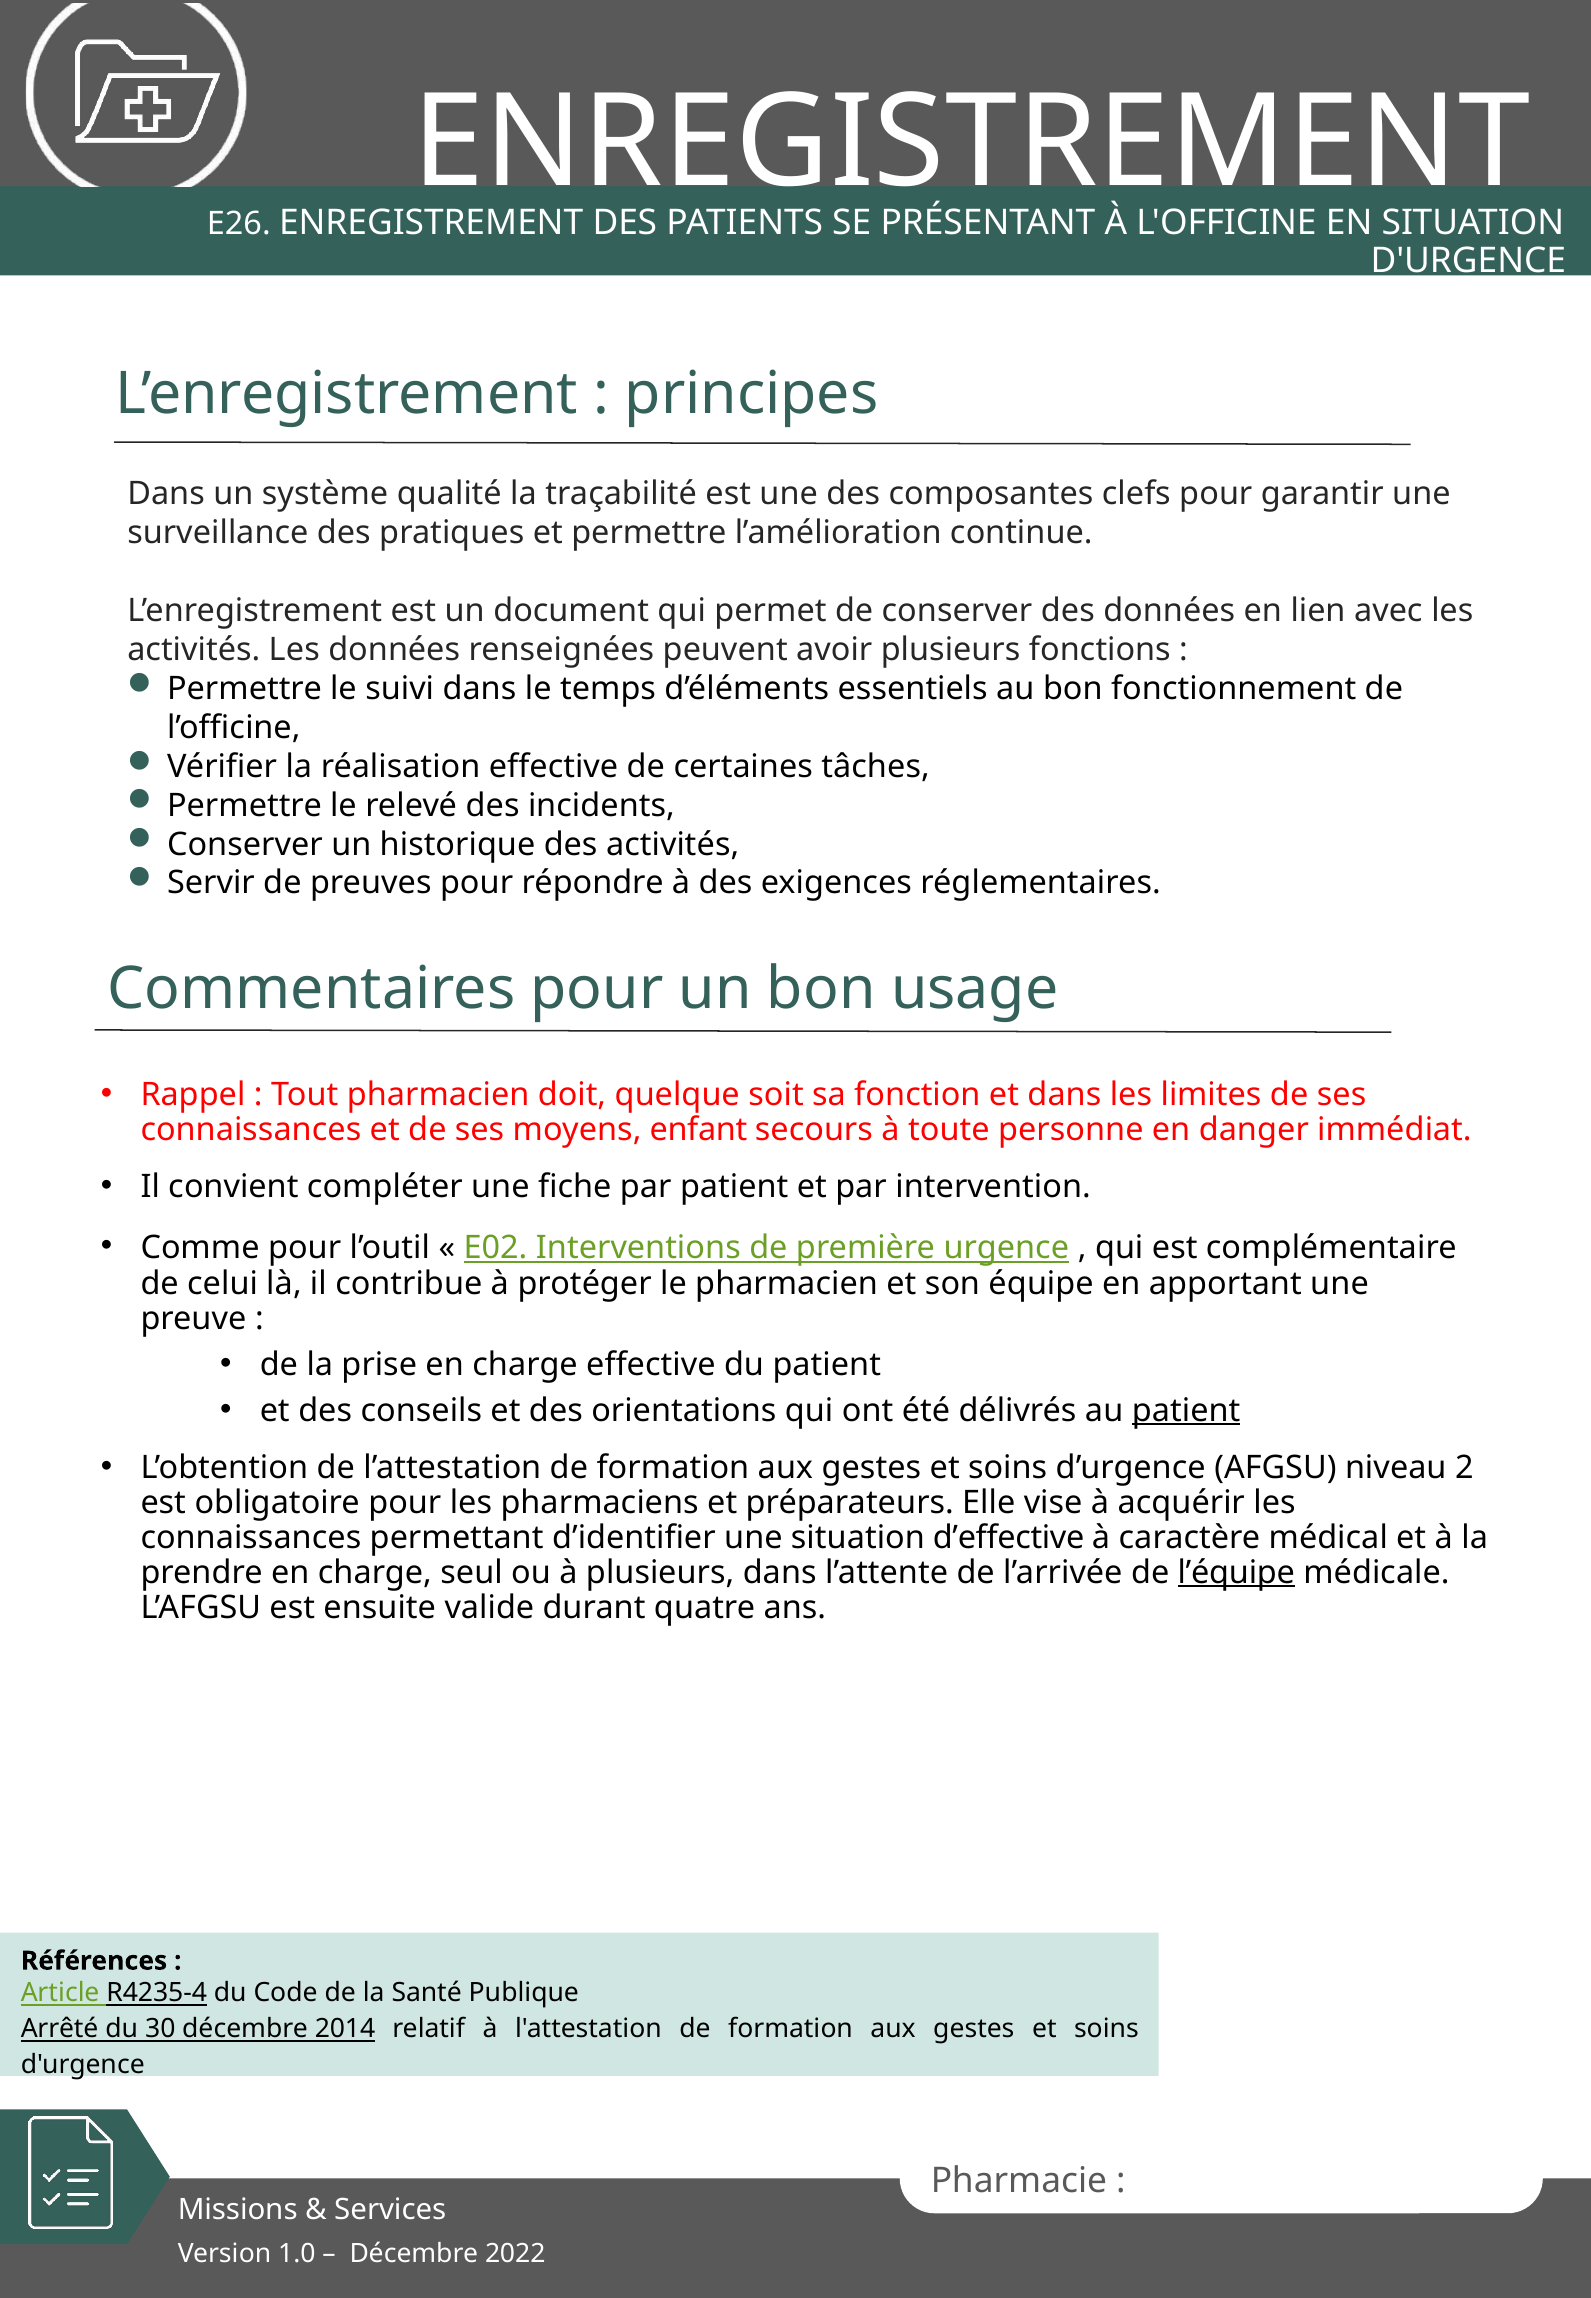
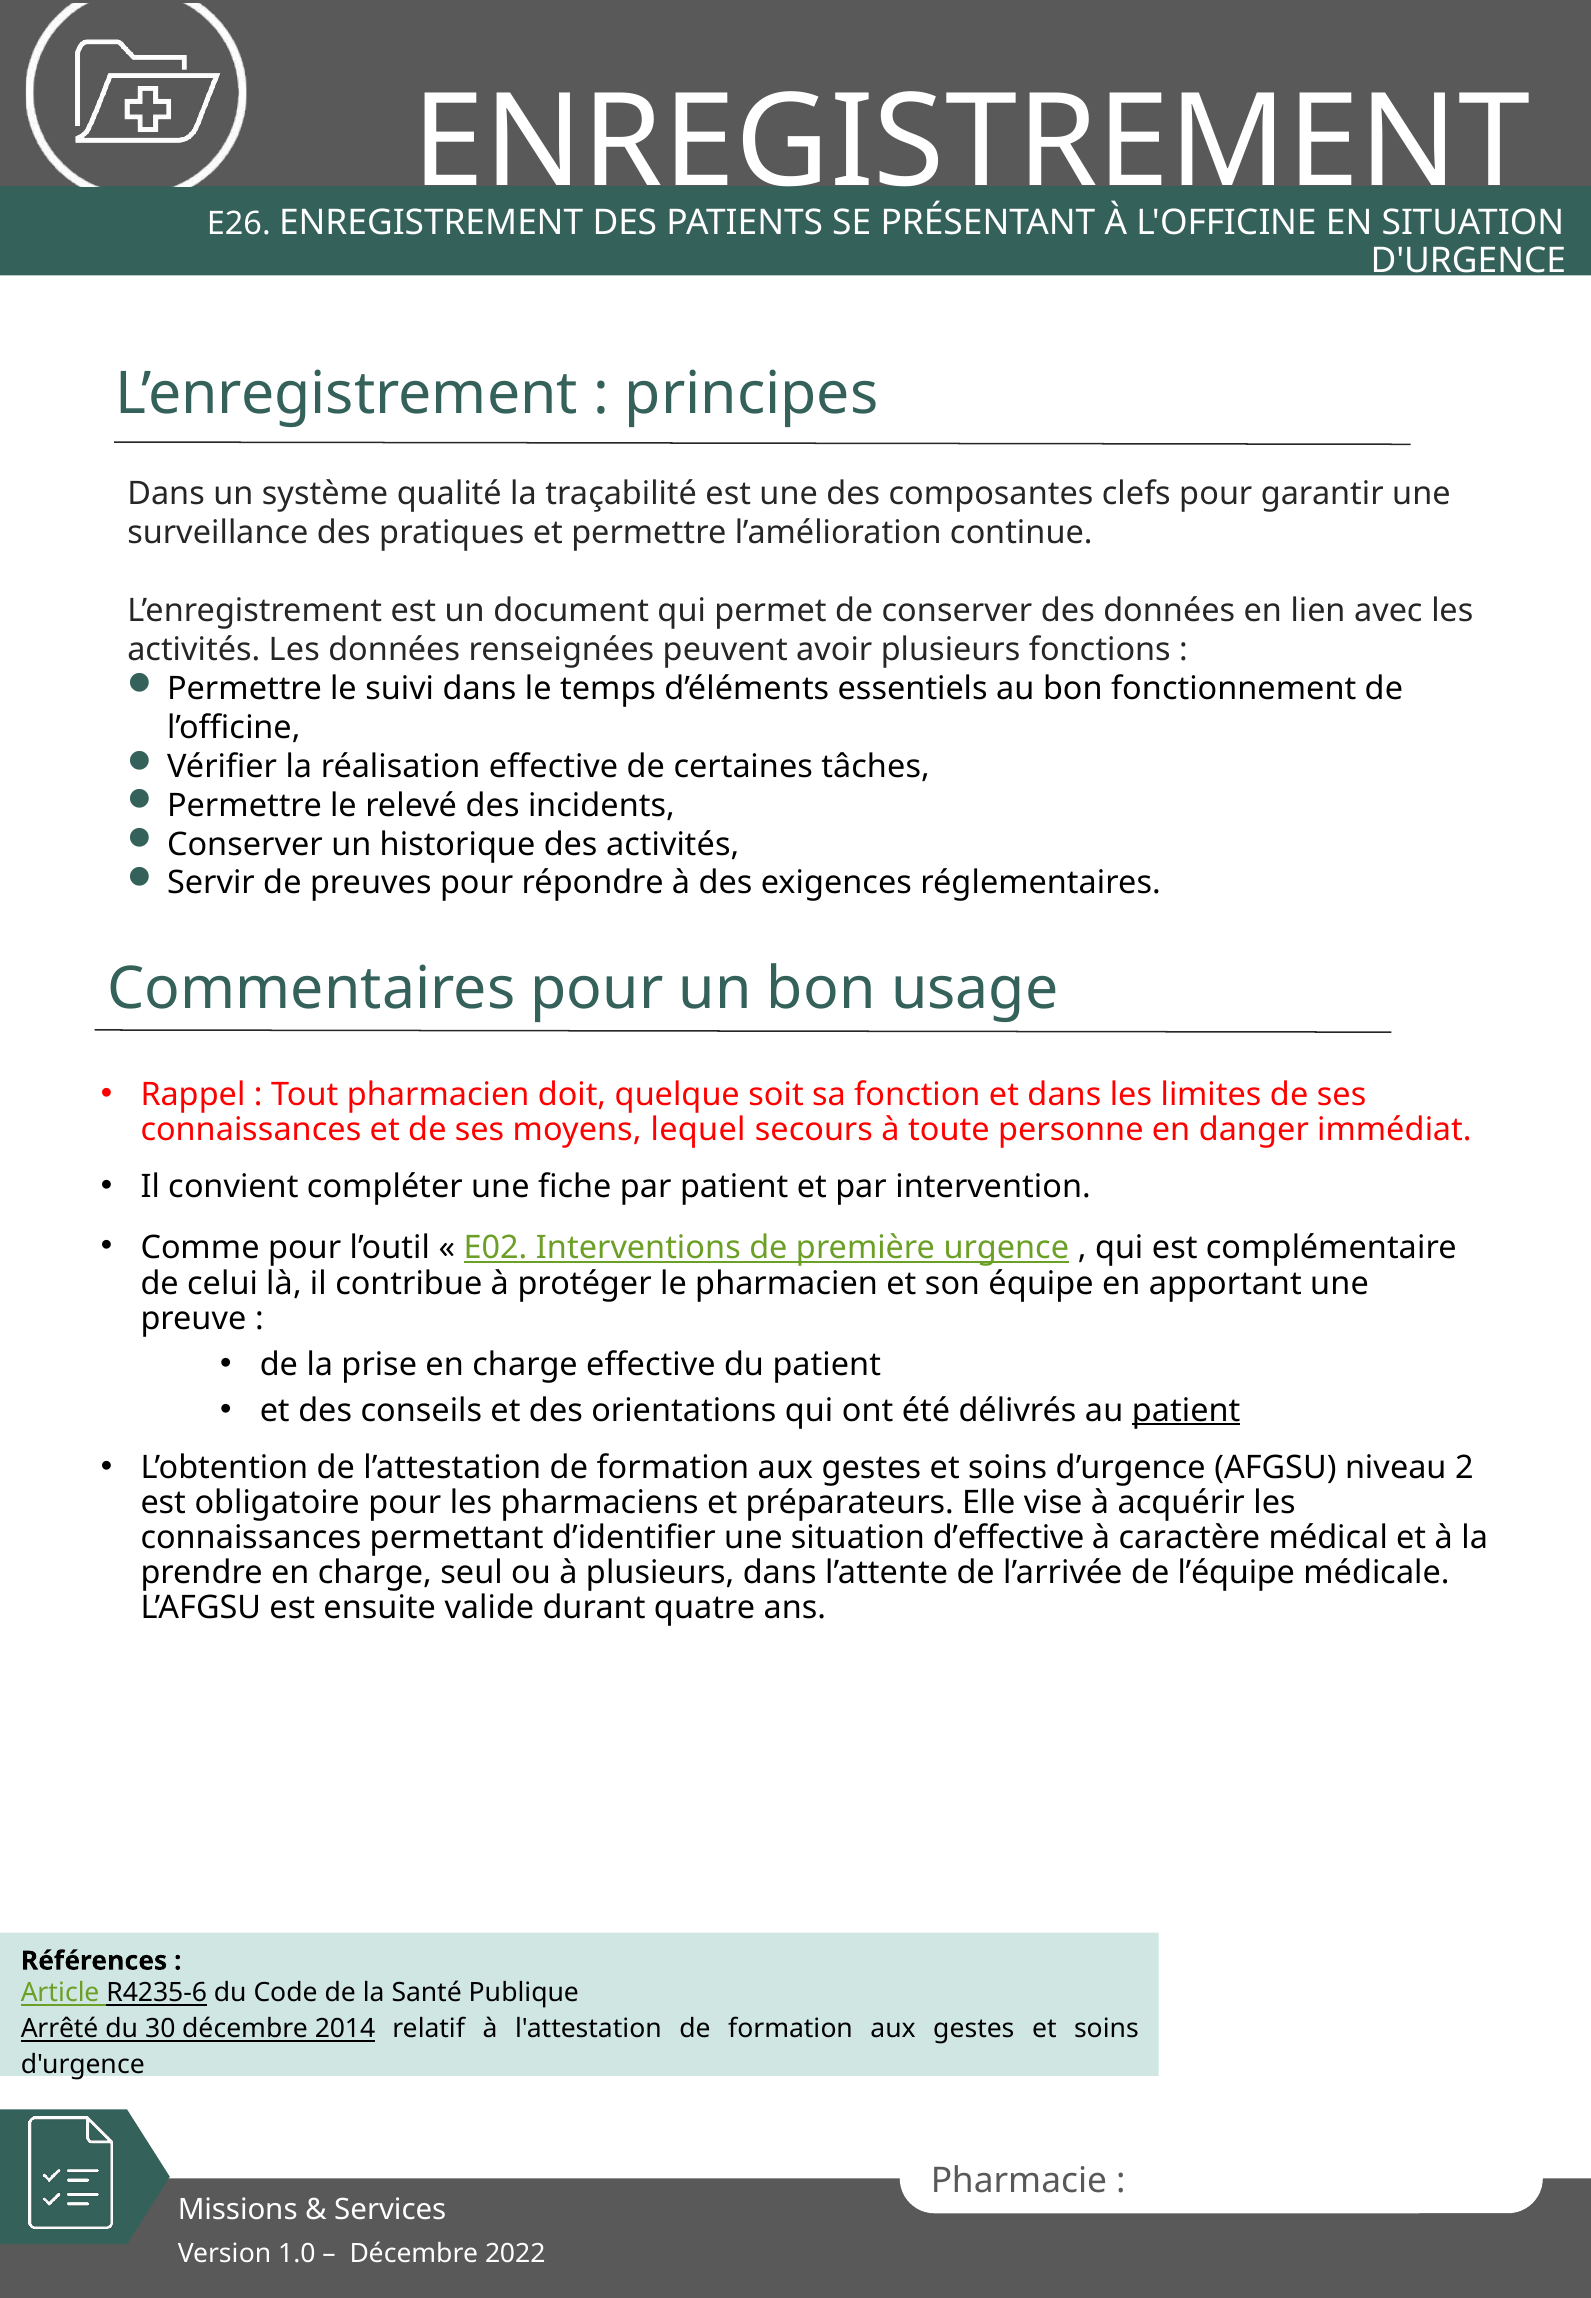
enfant: enfant -> lequel (698, 1129)
l’équipe underline: present -> none (1236, 1573)
R4235-4: R4235-4 -> R4235-6 (157, 1993)
